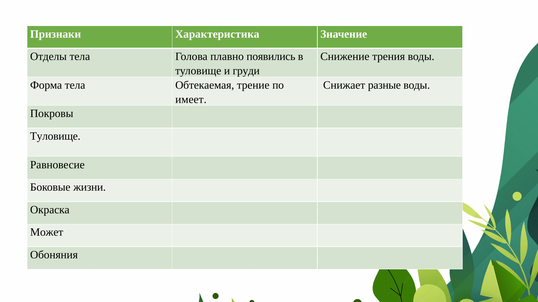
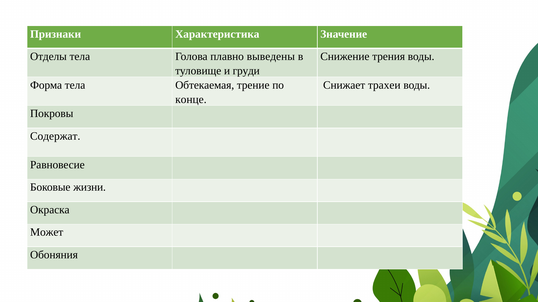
появились: появились -> выведены (271, 57)
разные: разные -> трахеи (384, 85)
имеет: имеет -> конце (191, 100)
Туловище: Туловище -> Содержат (55, 136)
